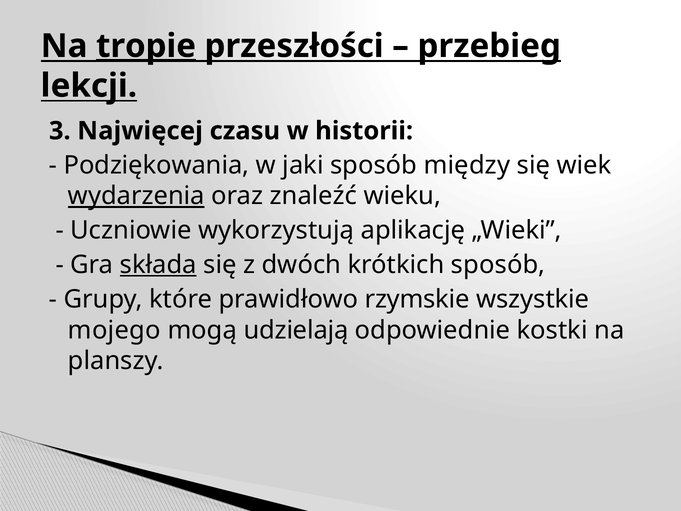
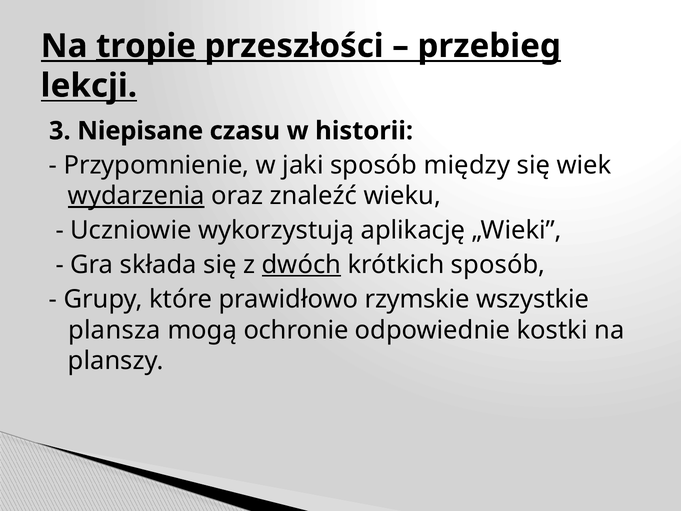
Najwięcej: Najwięcej -> Niepisane (140, 131)
Podziękowania: Podziękowania -> Przypomnienie (156, 165)
składa underline: present -> none (158, 265)
dwóch underline: none -> present (301, 265)
mojego: mojego -> plansza (114, 330)
udzielają: udzielają -> ochronie (296, 330)
